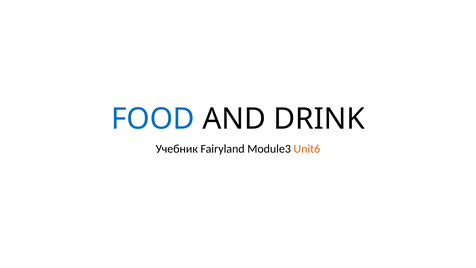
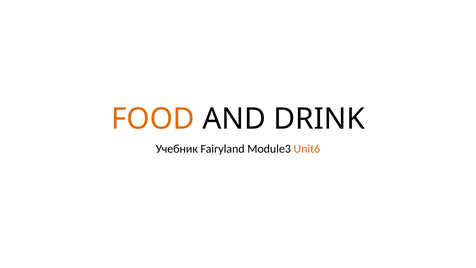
FOOD colour: blue -> orange (153, 119)
